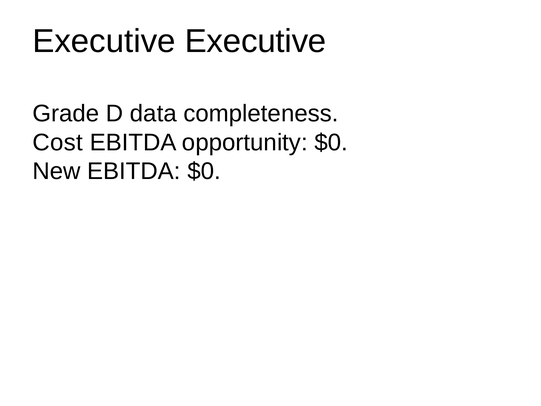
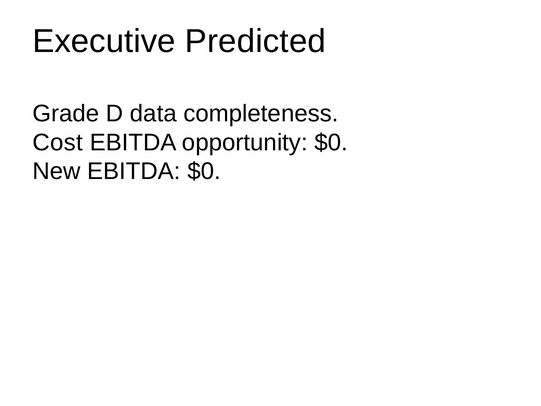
Executive Executive: Executive -> Predicted (255, 41)
